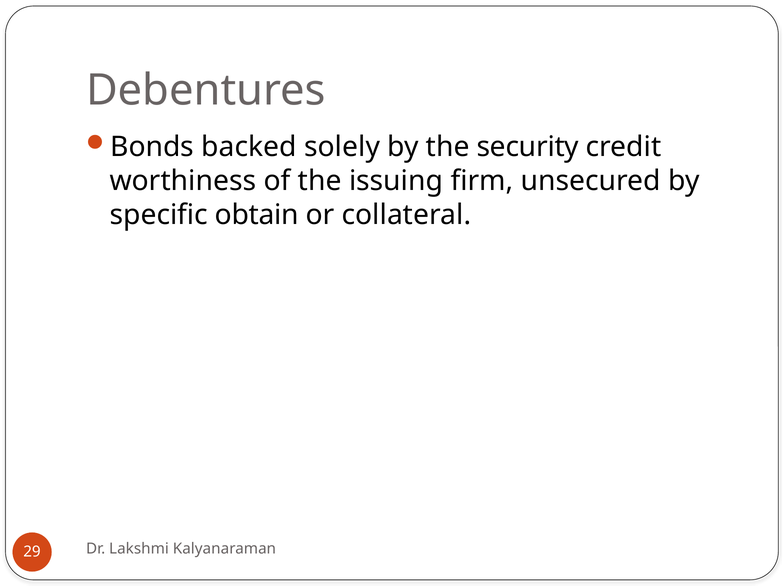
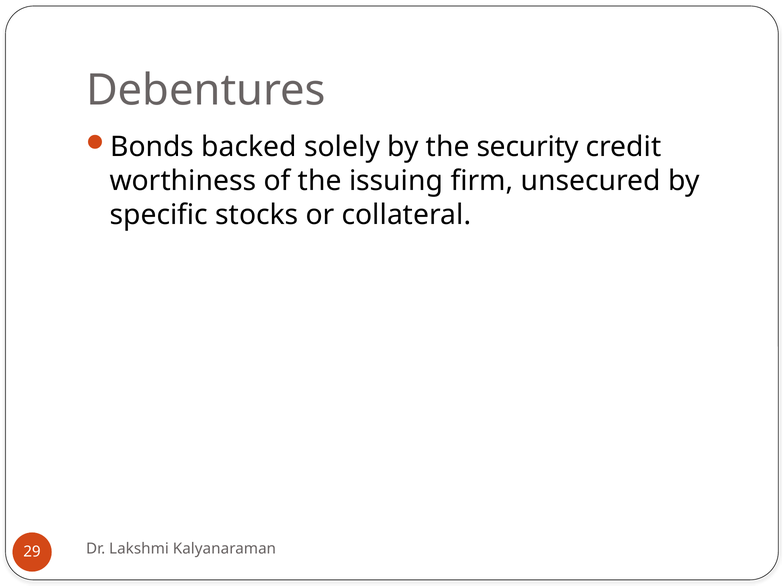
obtain: obtain -> stocks (257, 215)
